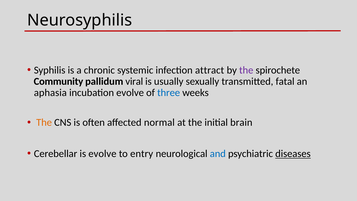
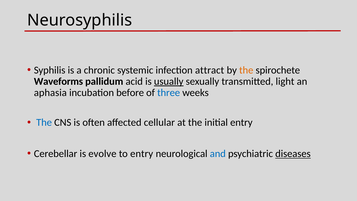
the colour: purple -> orange (246, 70)
Community: Community -> Waveforms (58, 81)
viral: viral -> acid (134, 81)
usually underline: none -> present (169, 81)
fatal: fatal -> light (285, 81)
incubation evolve: evolve -> before (130, 93)
The colour: orange -> blue (44, 122)
normal: normal -> cellular (159, 122)
initial brain: brain -> entry (241, 122)
